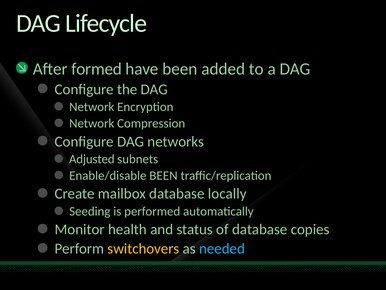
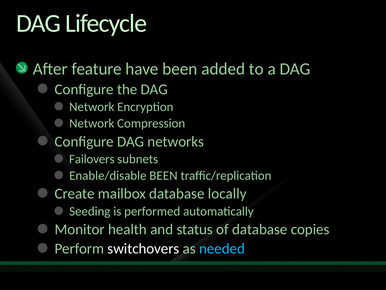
formed: formed -> feature (97, 69)
Adjusted: Adjusted -> Failovers (92, 159)
switchovers colour: yellow -> white (143, 248)
